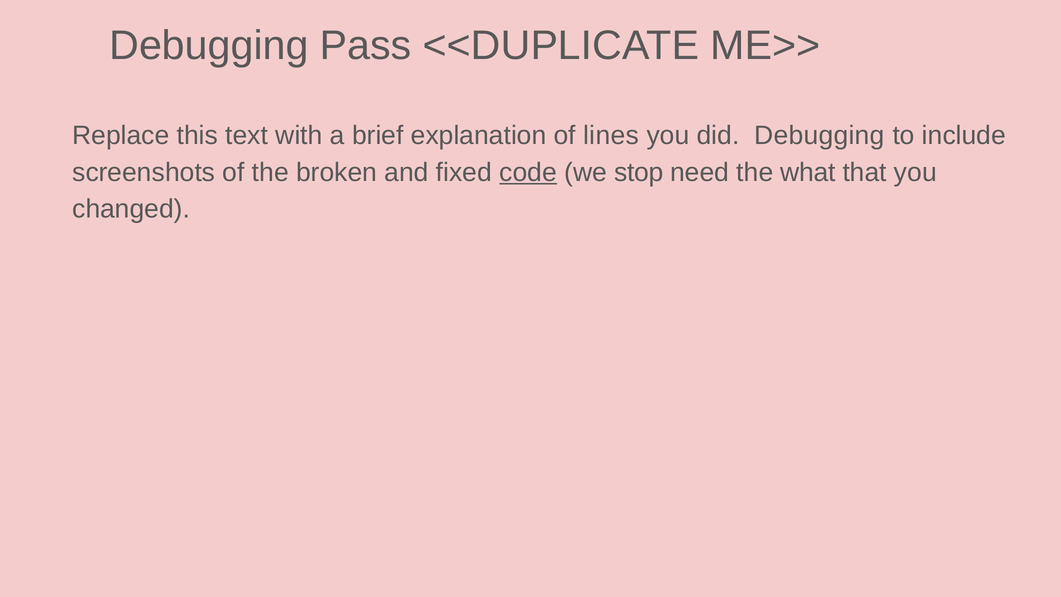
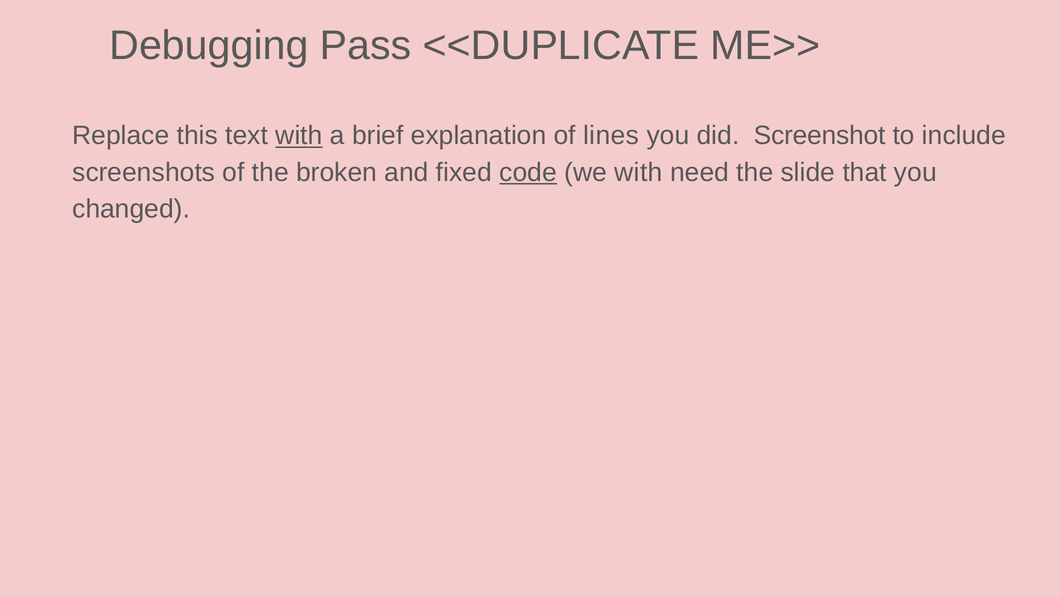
with underline: none -> present (299, 136)
did Debugging: Debugging -> Screenshot (820, 136)
we stop: stop -> with (638, 172)
what: what -> slide (808, 172)
